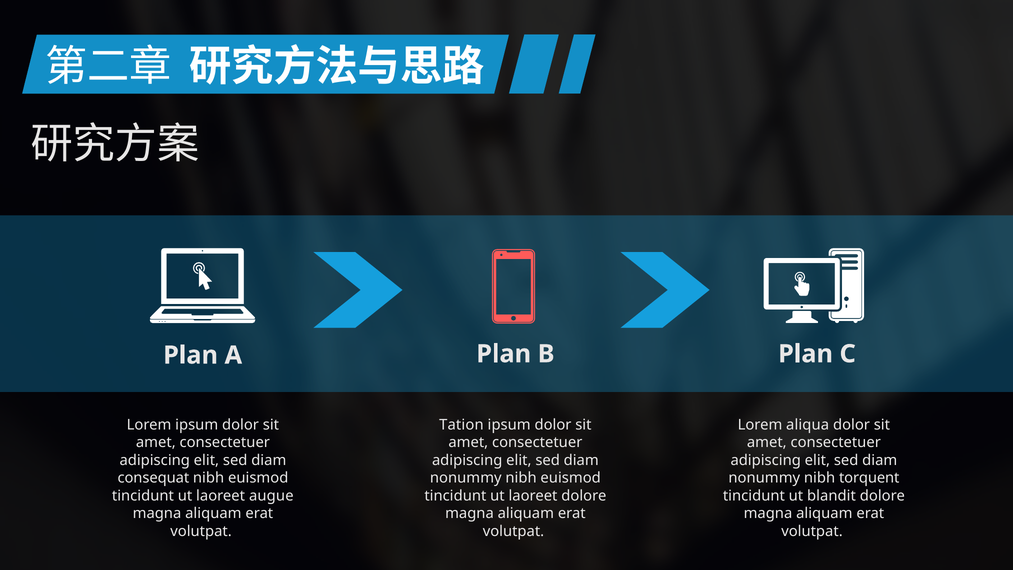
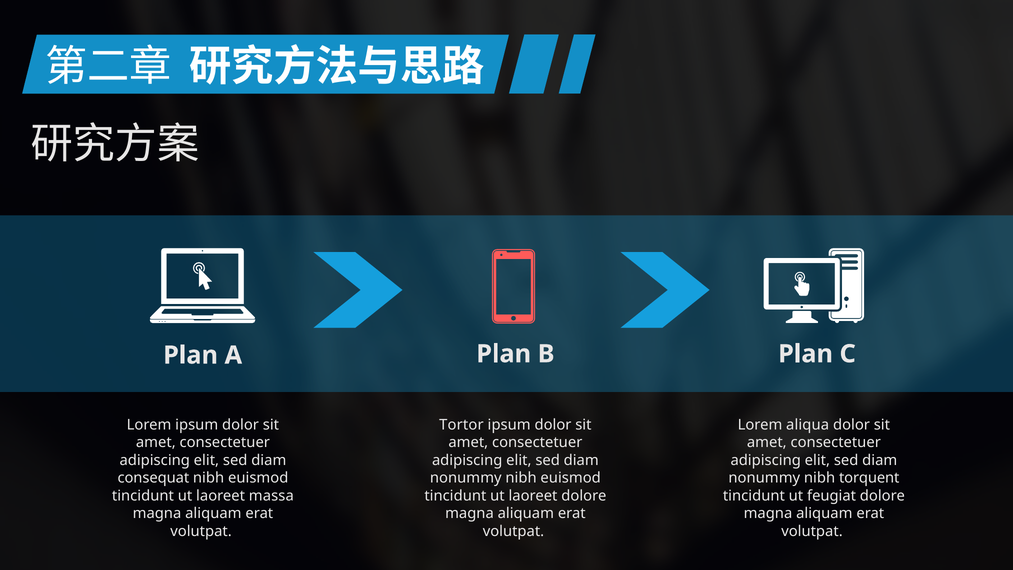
Tation: Tation -> Tortor (461, 425)
augue: augue -> massa (271, 495)
blandit: blandit -> feugiat (832, 495)
